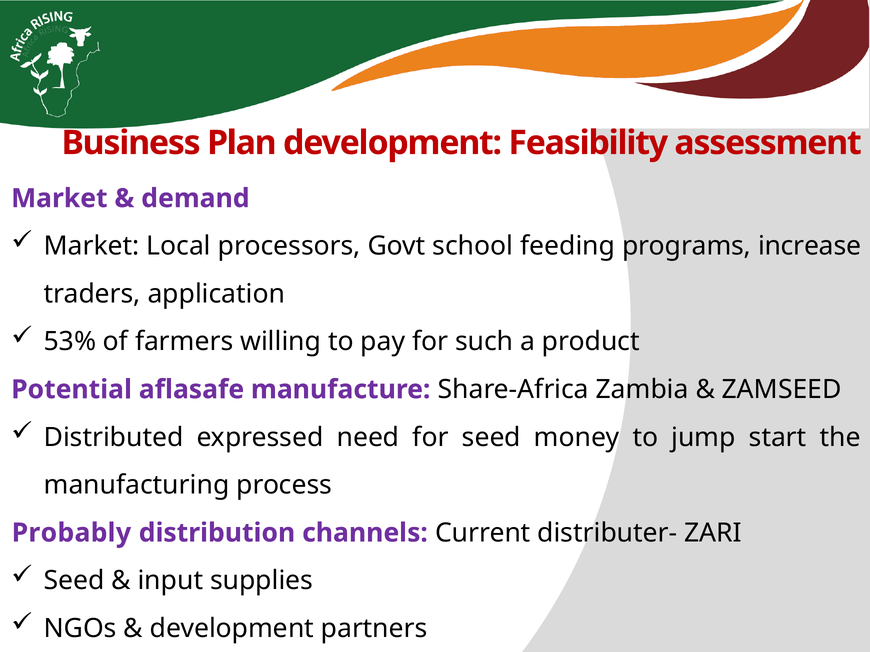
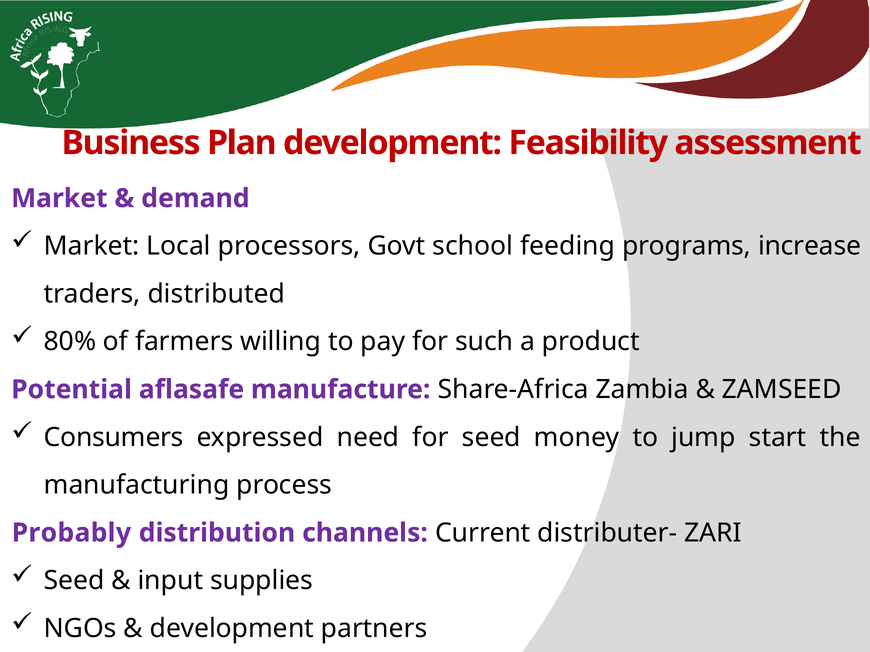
application: application -> distributed (216, 294)
53%: 53% -> 80% (70, 342)
Distributed: Distributed -> Consumers (114, 438)
